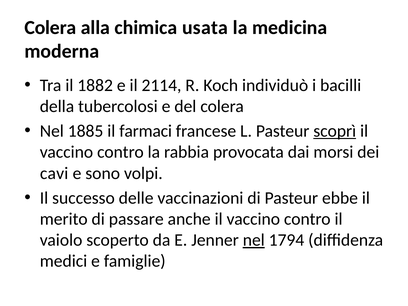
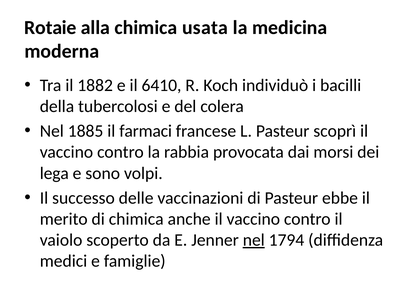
Colera: Colera -> Rotaie (50, 28)
2114: 2114 -> 6410 (162, 85)
scoprì underline: present -> none (335, 131)
cavi: cavi -> lega (54, 173)
di passare: passare -> chimica (136, 219)
